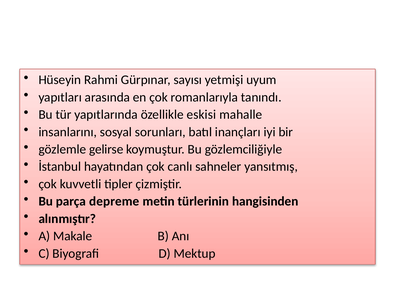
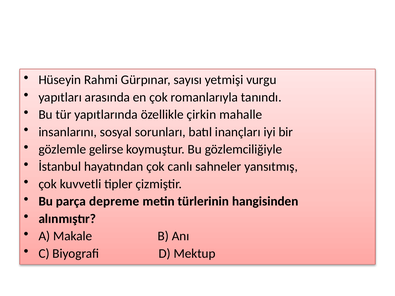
uyum: uyum -> vurgu (261, 80)
eskisi: eskisi -> çirkin (201, 115)
